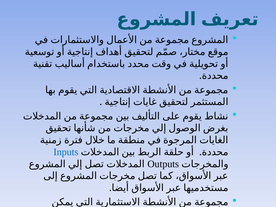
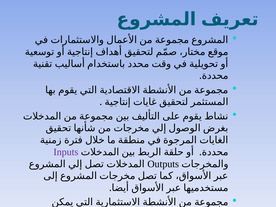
Inputs colour: blue -> purple (66, 152)
